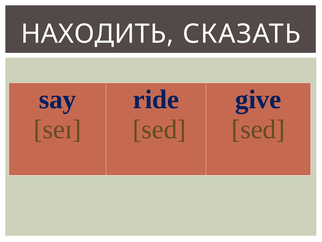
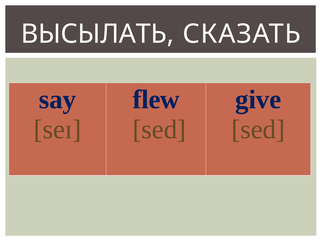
НАХОДИТЬ: НАХОДИТЬ -> ВЫСЫЛАТЬ (97, 34)
ride: ride -> flew (156, 99)
